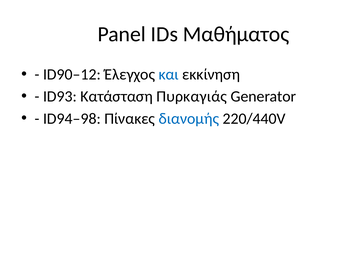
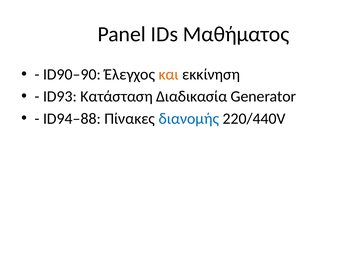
ID90–12: ID90–12 -> ID90–90 (72, 74)
και colour: blue -> orange (169, 74)
Πυρκαγιάς: Πυρκαγιάς -> Διαδικασία (192, 97)
ID94–98: ID94–98 -> ID94–88 (72, 119)
